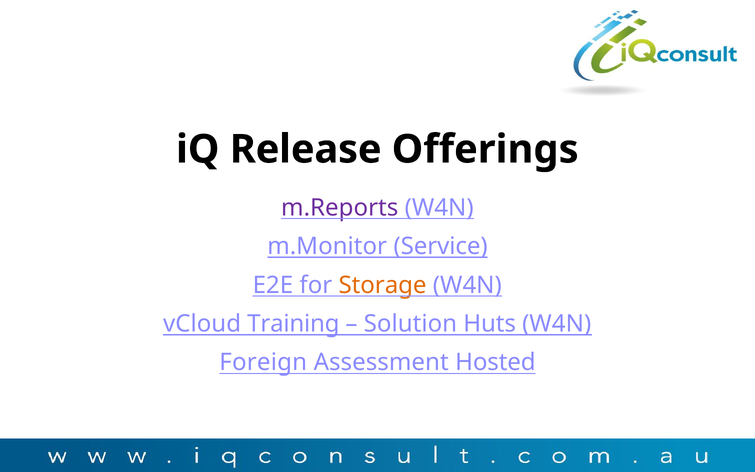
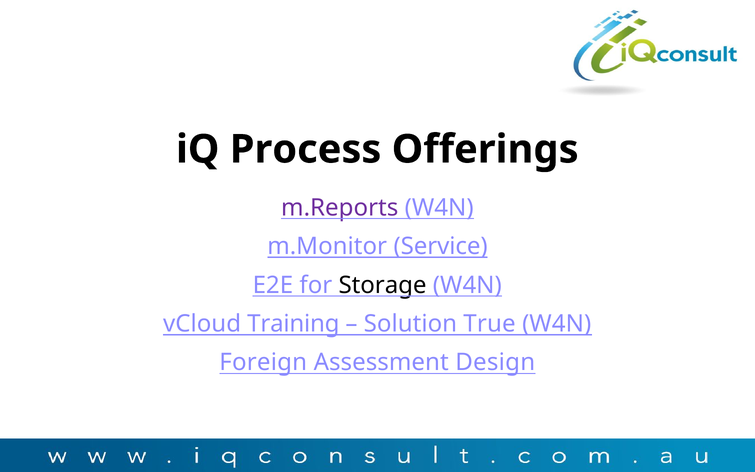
Release: Release -> Process (306, 149)
Storage colour: orange -> black (383, 285)
Huts: Huts -> True (490, 324)
Hosted: Hosted -> Design (495, 362)
